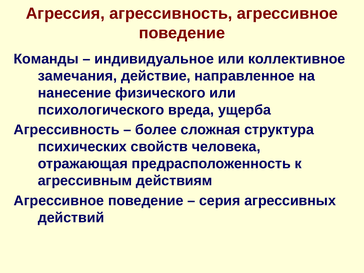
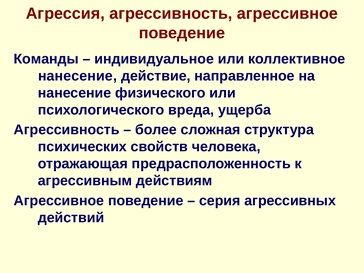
замечания: замечания -> нанесение (77, 76)
